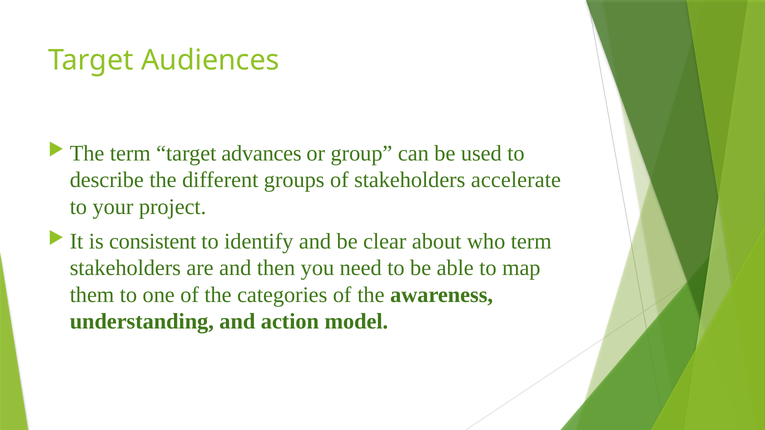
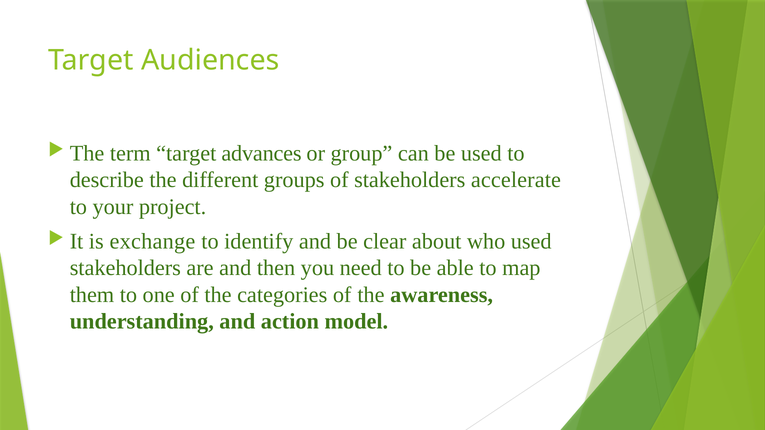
consistent: consistent -> exchange (152, 241)
who term: term -> used (531, 241)
